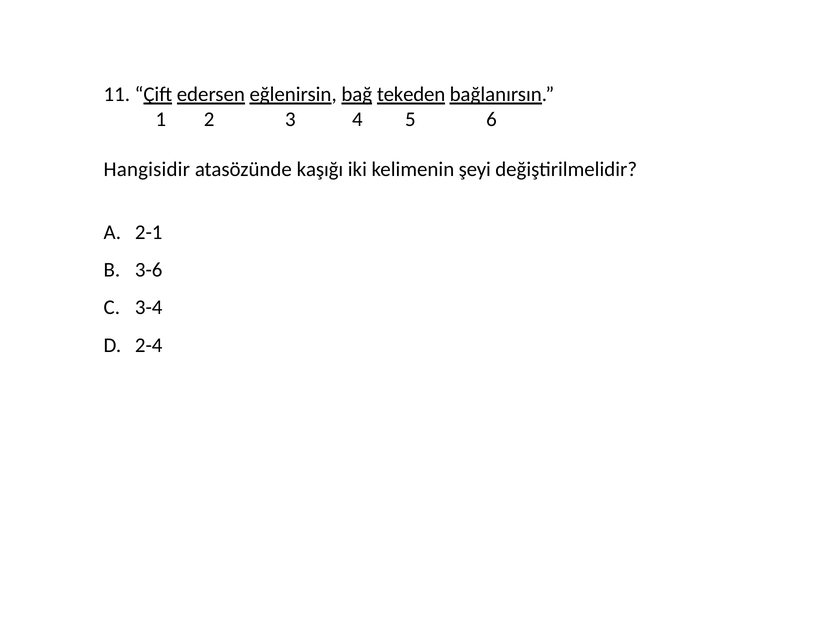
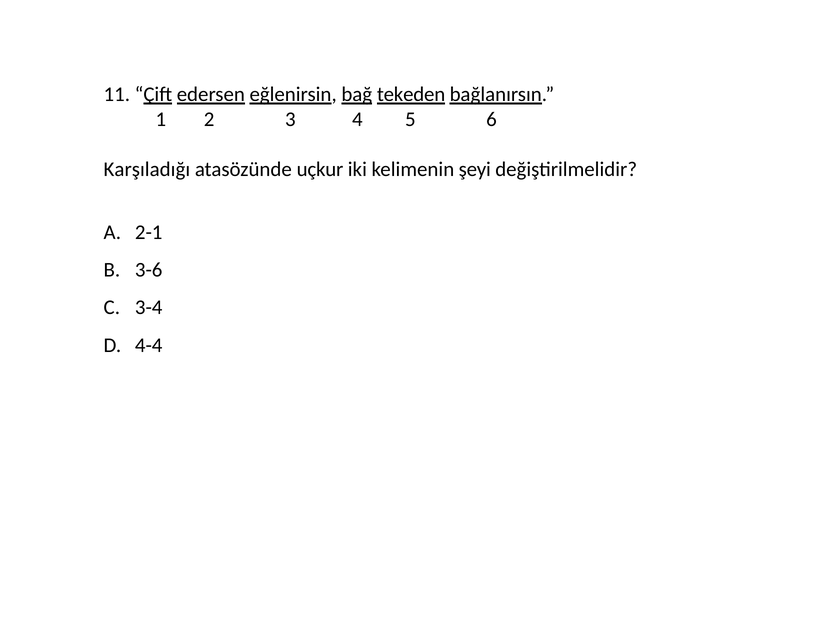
Hangisidir: Hangisidir -> Karşıladığı (147, 170)
kaşığı: kaşığı -> uçkur (320, 170)
2-4: 2-4 -> 4-4 (149, 345)
